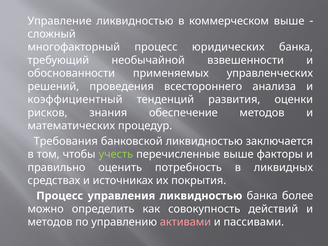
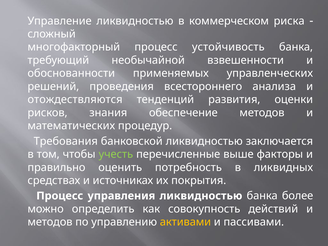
коммерческом выше: выше -> риска (289, 21)
юридических: юридических -> устойчивость (228, 47)
коэффициентный: коэффициентный -> отождествляются (75, 100)
активами colour: pink -> yellow (185, 222)
